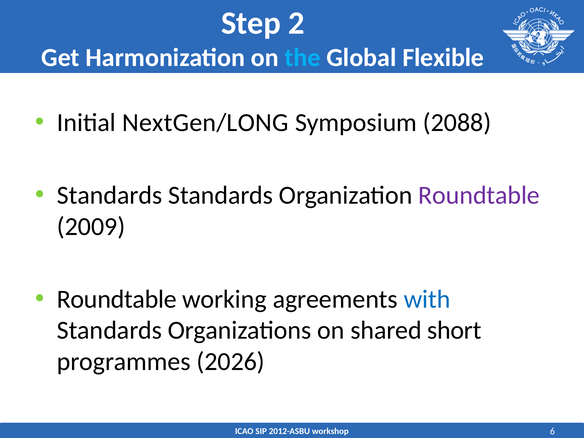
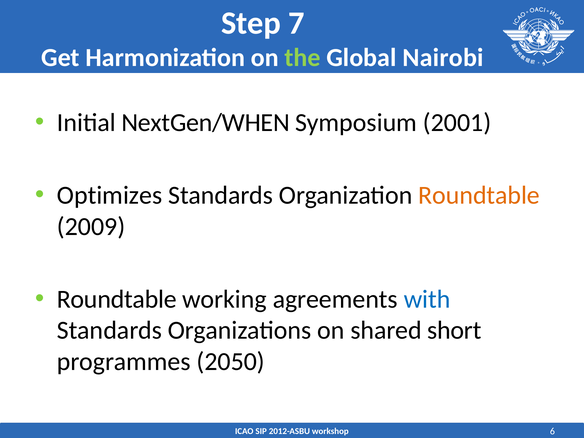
2: 2 -> 7 (296, 23)
the colour: light blue -> light green (303, 58)
Flexible: Flexible -> Nairobi (443, 58)
NextGen/LONG: NextGen/LONG -> NextGen/WHEN (206, 123)
2088: 2088 -> 2001 (457, 123)
Standards: Standards -> Optimizes (110, 195)
Roundtable colour: purple -> orange (479, 195)
2026: 2026 -> 2050 (231, 362)
